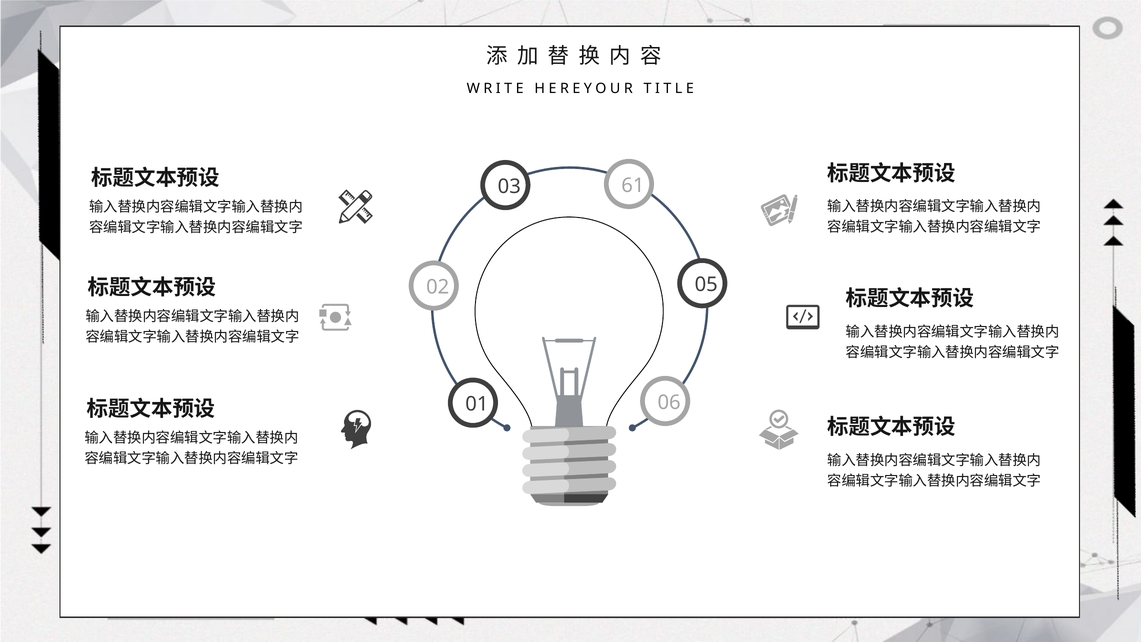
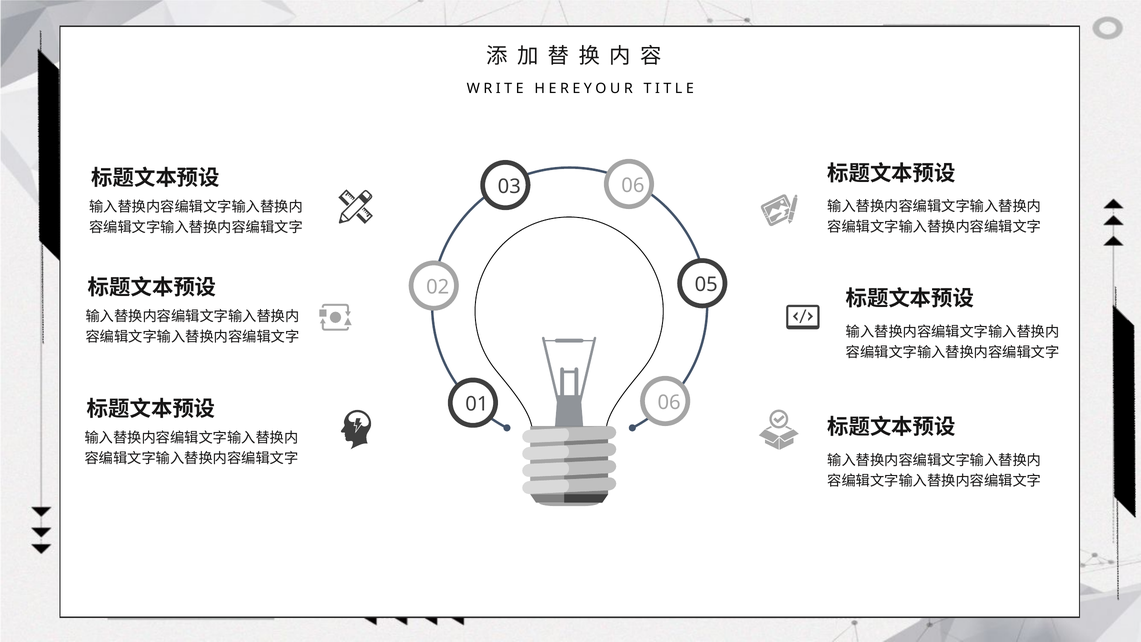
03 61: 61 -> 06 (633, 185)
